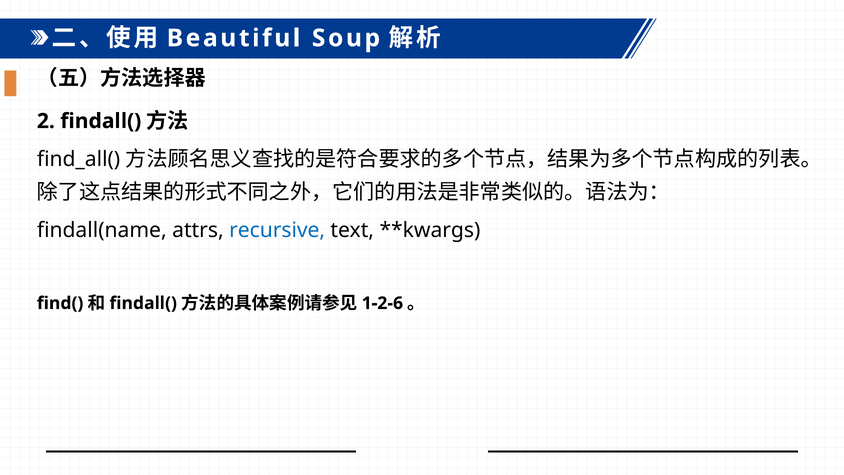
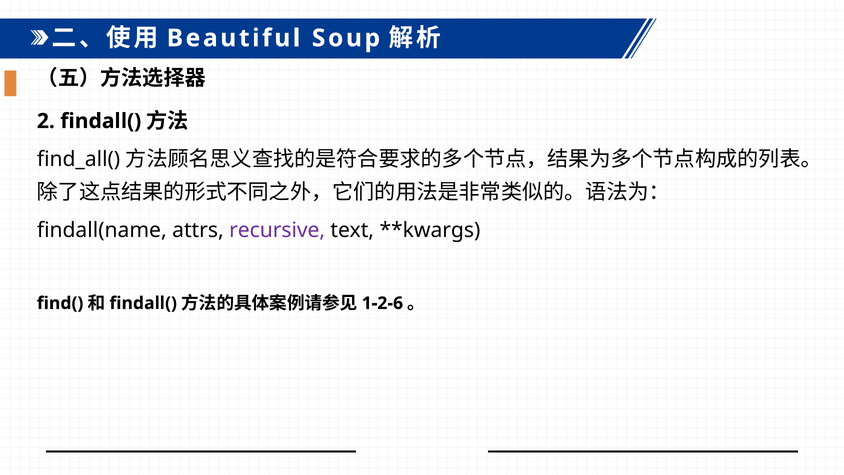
recursive colour: blue -> purple (277, 230)
